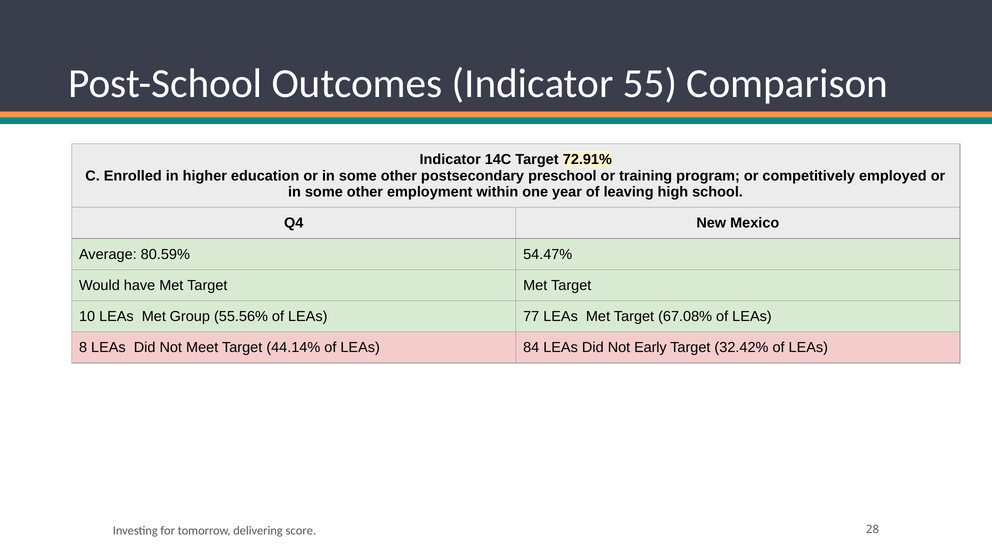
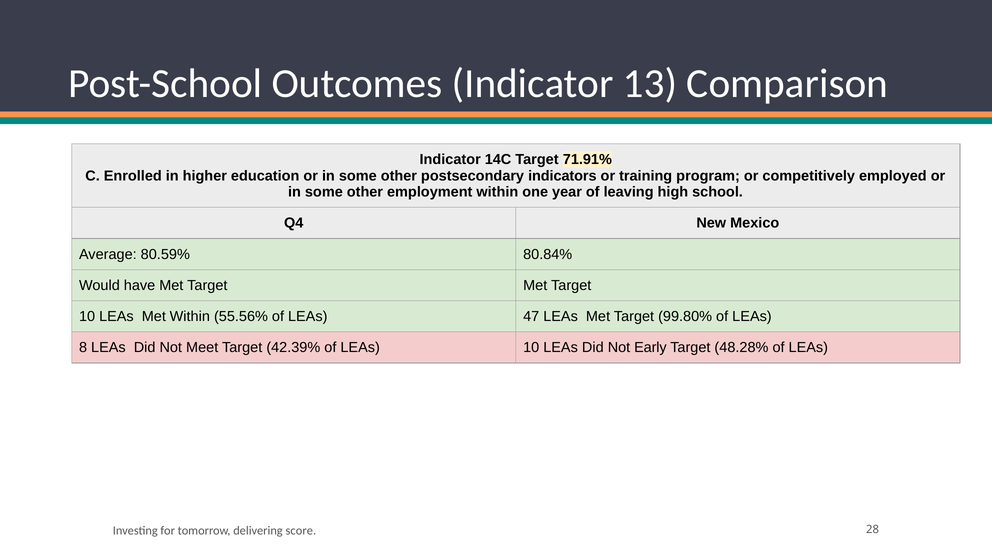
55: 55 -> 13 (650, 83)
72.91%: 72.91% -> 71.91% (587, 160)
preschool: preschool -> indicators (562, 176)
54.47%: 54.47% -> 80.84% (548, 254)
Met Group: Group -> Within (190, 317)
77: 77 -> 47 (531, 317)
67.08%: 67.08% -> 99.80% (685, 317)
44.14%: 44.14% -> 42.39% (293, 348)
LEAs 84: 84 -> 10 (531, 348)
32.42%: 32.42% -> 48.28% (741, 348)
